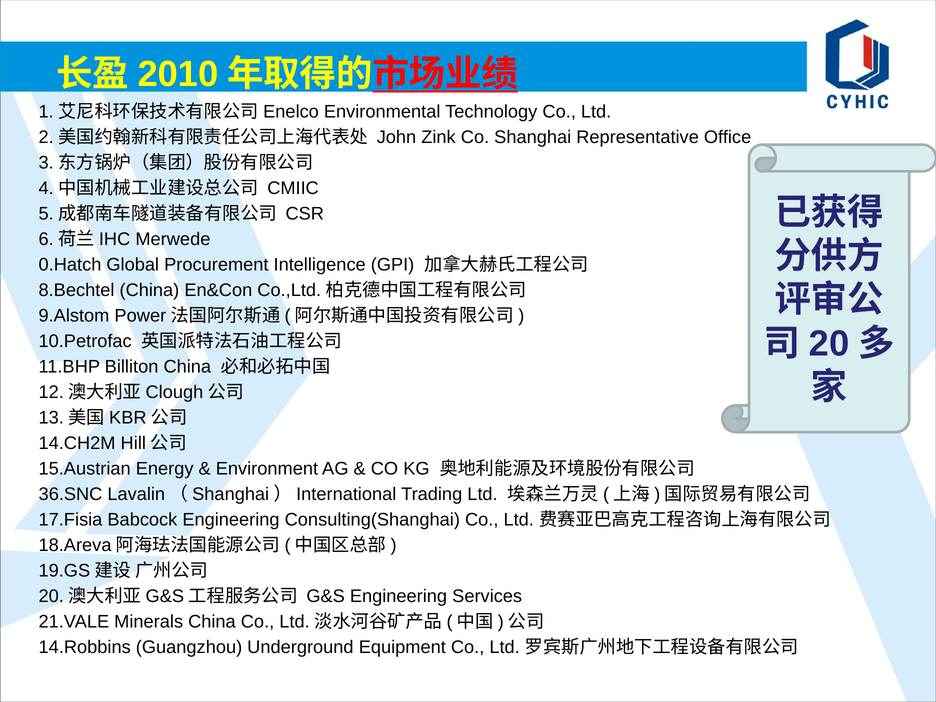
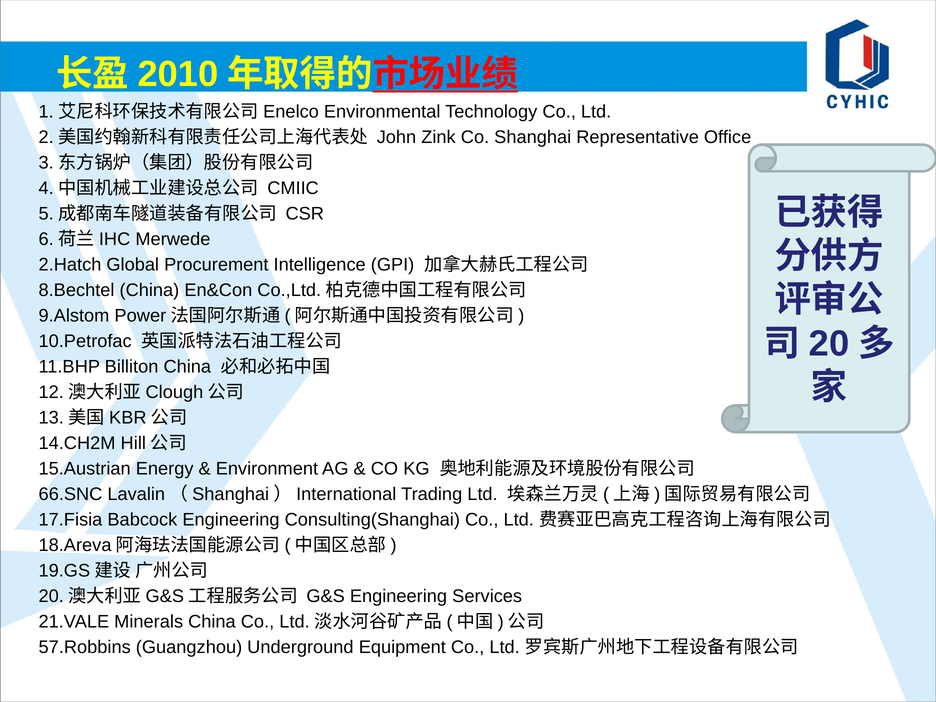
0.Hatch: 0.Hatch -> 2.Hatch (70, 265)
36.SNC: 36.SNC -> 66.SNC (71, 494)
14.Robbins: 14.Robbins -> 57.Robbins (85, 647)
